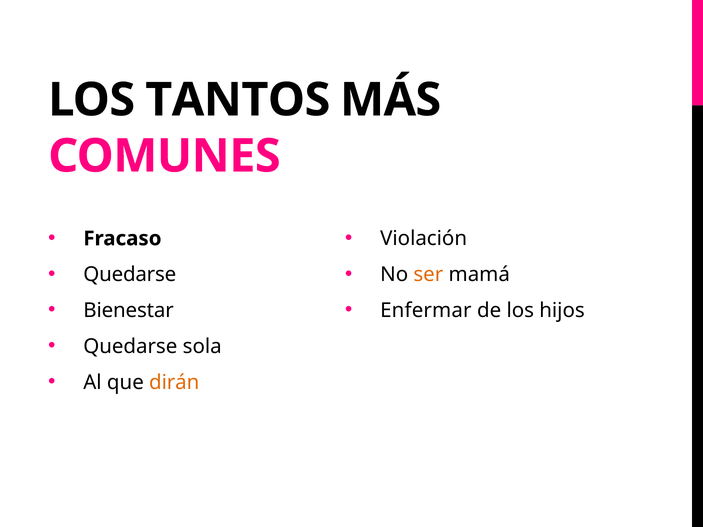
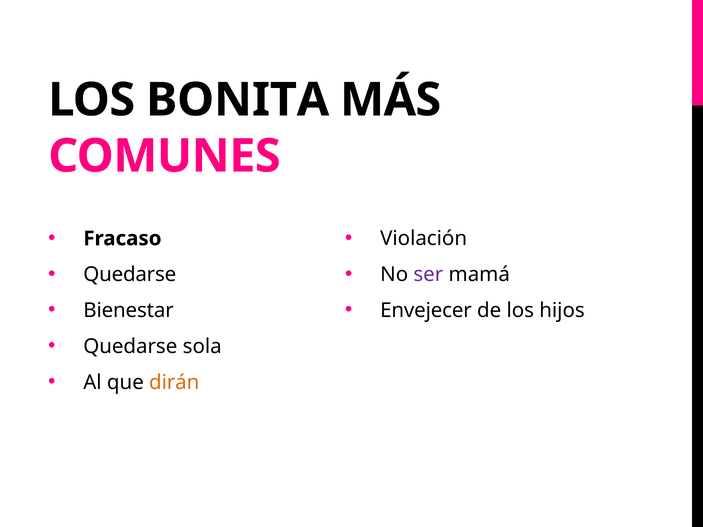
TANTOS: TANTOS -> BONITA (238, 100)
ser colour: orange -> purple (428, 275)
Enfermar: Enfermar -> Envejecer (426, 311)
